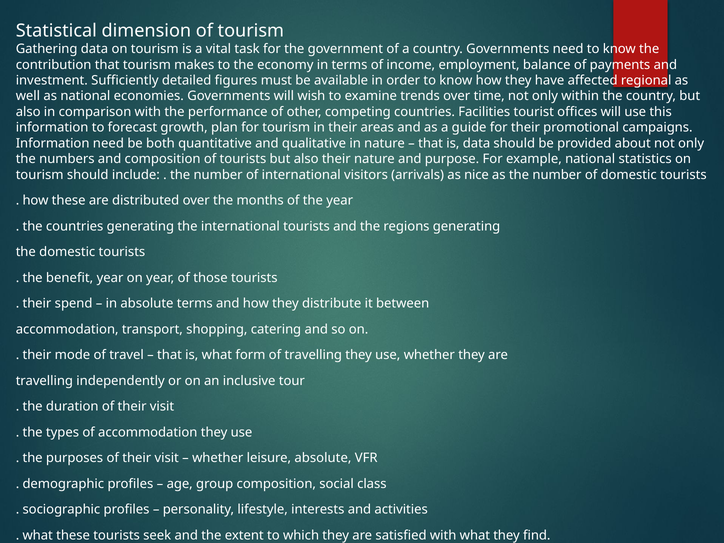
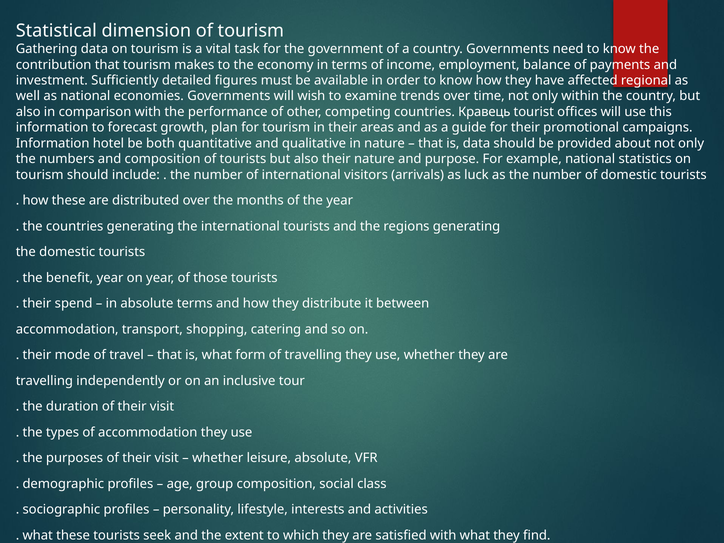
Facilities: Facilities -> Кравець (484, 112)
Information need: need -> hotel (108, 143)
nice: nice -> luck (476, 175)
